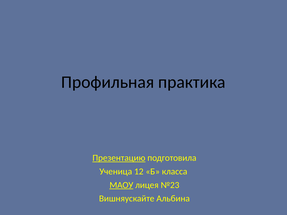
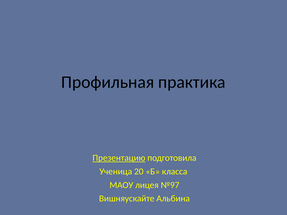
12: 12 -> 20 (139, 172)
МАОУ underline: present -> none (121, 185)
№23: №23 -> №97 (170, 185)
